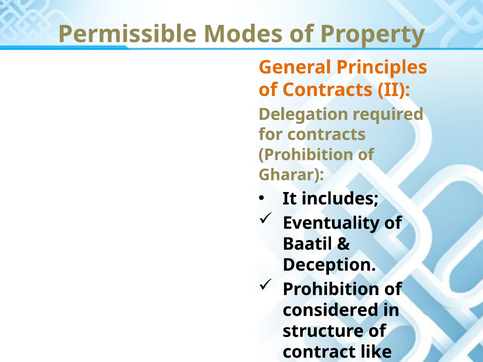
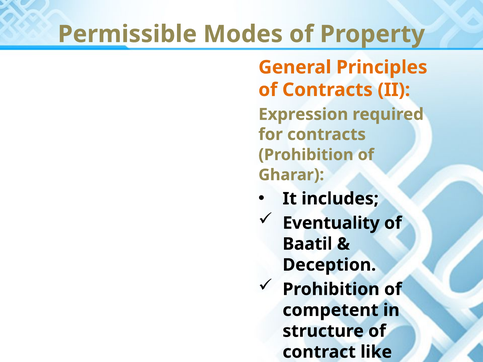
Delegation: Delegation -> Expression (303, 114)
considered: considered -> competent (330, 310)
